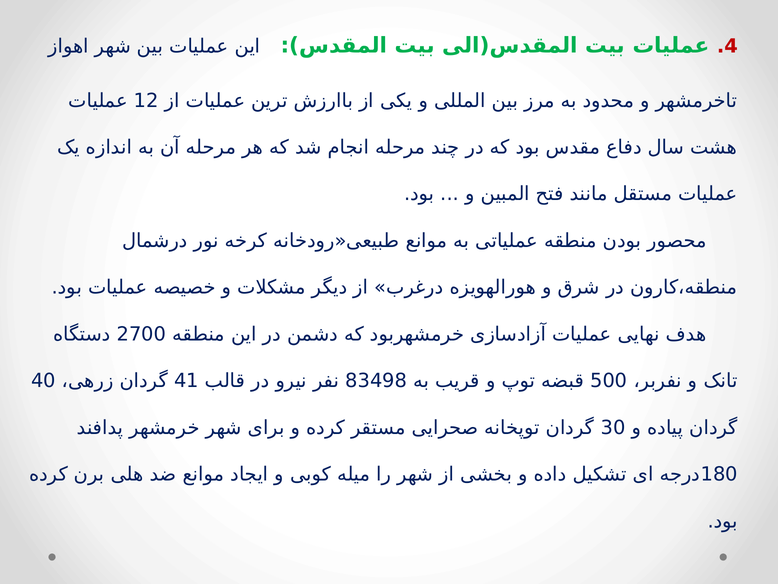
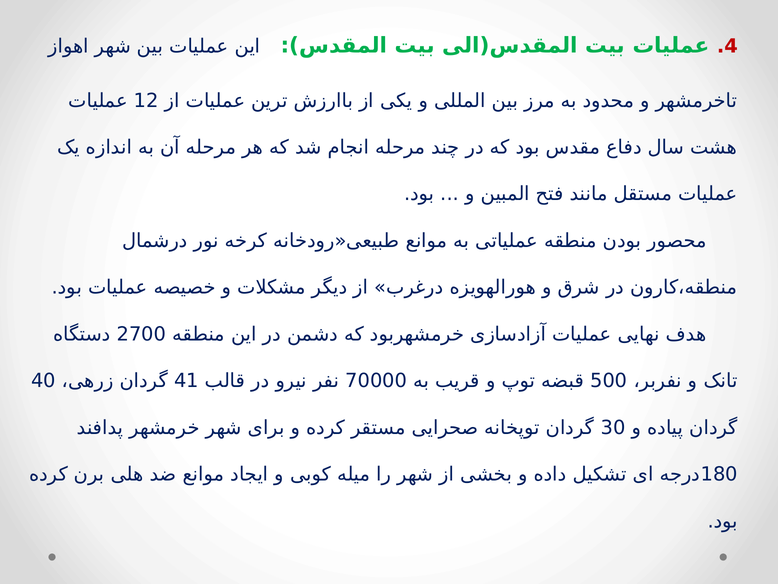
83498: 83498 -> 70000 (376, 381)
